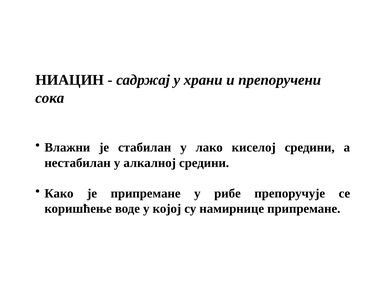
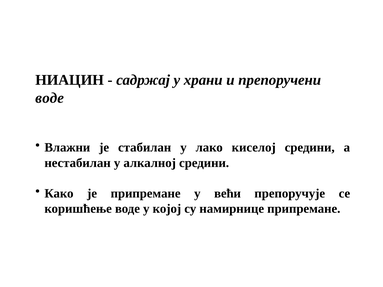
сока: сока -> воде (50, 98)
рибе: рибе -> већи (228, 194)
